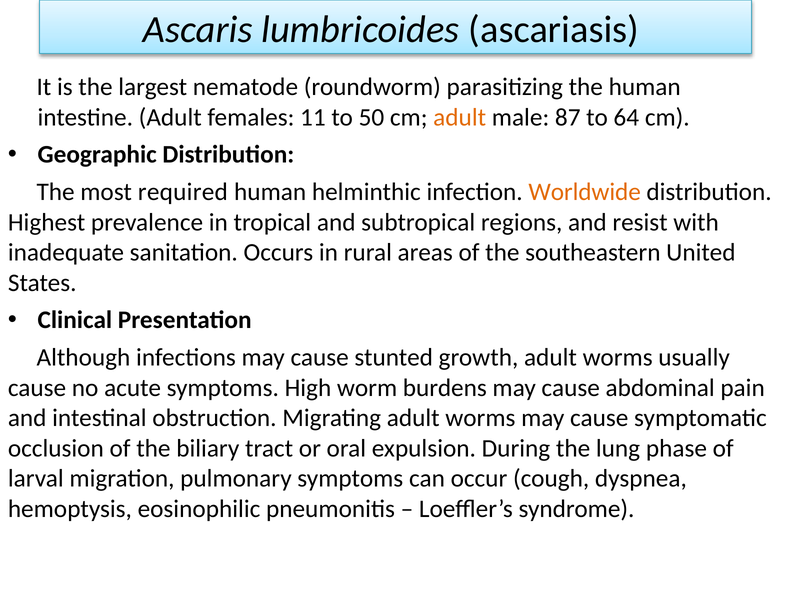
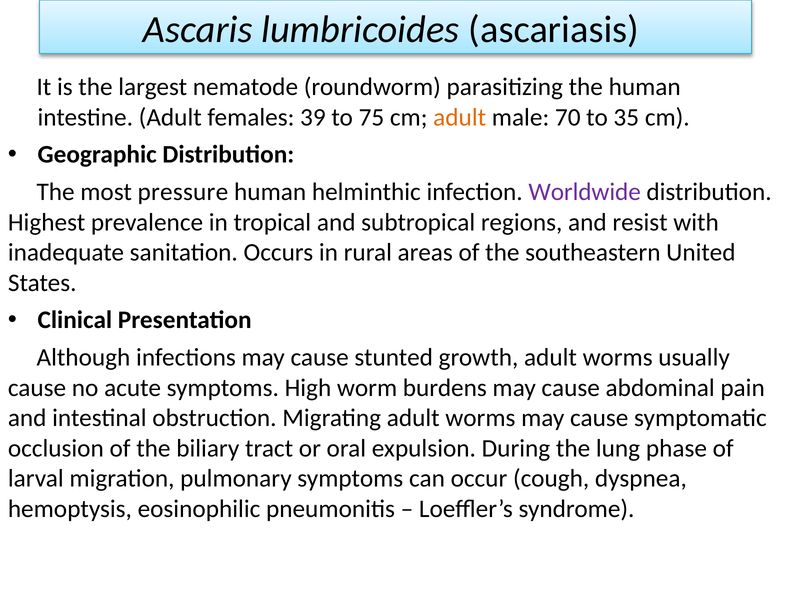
11: 11 -> 39 (313, 117)
50: 50 -> 75 (371, 117)
87: 87 -> 70 (568, 117)
64: 64 -> 35 (626, 117)
required: required -> pressure (183, 192)
Worldwide colour: orange -> purple (585, 192)
